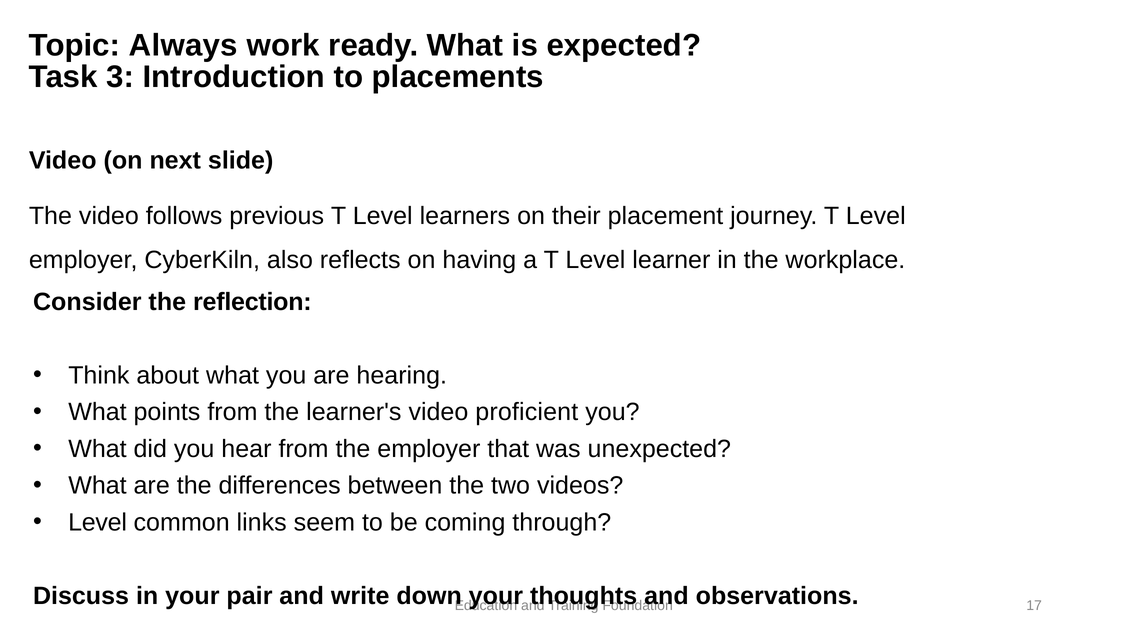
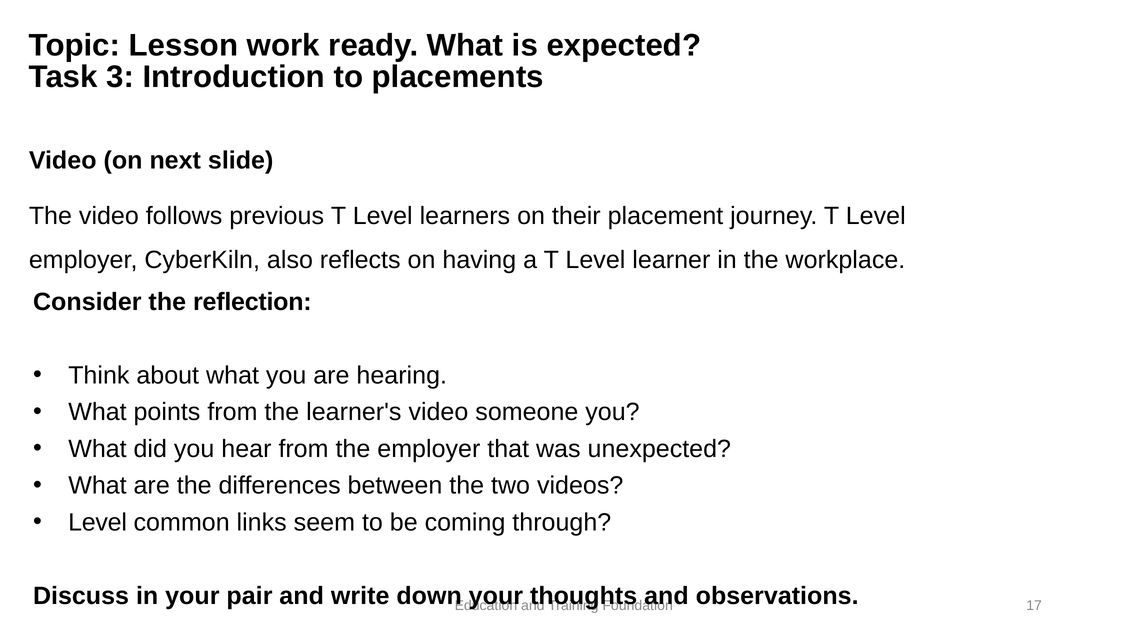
Always: Always -> Lesson (183, 46)
proficient: proficient -> someone (527, 412)
